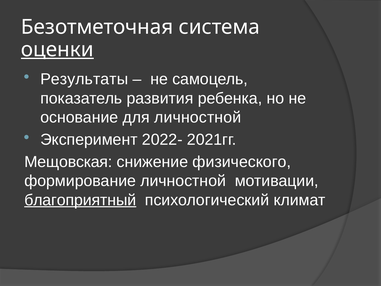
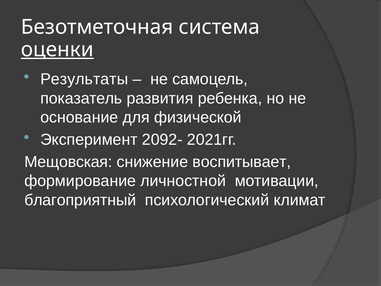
для личностной: личностной -> физической (198, 117)
2022-: 2022- -> 2092- (162, 140)
физического: физического -> воспитывает (242, 162)
благоприятный underline: present -> none (80, 200)
